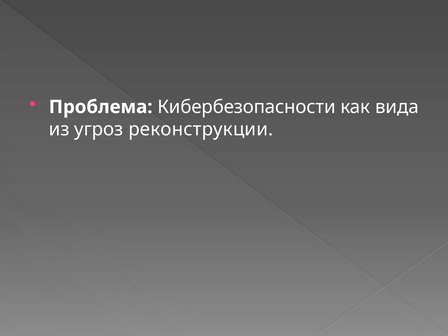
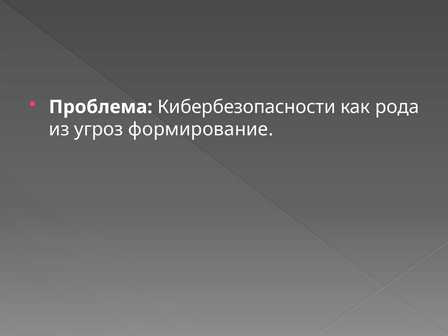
вида: вида -> рода (397, 107)
реконструкции: реконструкции -> формирование (201, 129)
